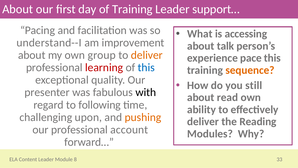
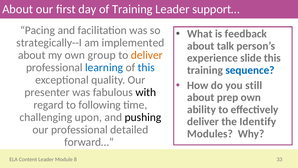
accessing: accessing -> feedback (246, 34)
understand--I: understand--I -> strategically--I (49, 43)
improvement: improvement -> implemented (133, 43)
pace: pace -> slide (251, 58)
learning colour: red -> blue (104, 67)
sequence colour: orange -> blue (250, 70)
read: read -> prep (228, 97)
pushing colour: orange -> black (143, 117)
Reading: Reading -> Identify (258, 121)
account: account -> detailed (129, 129)
